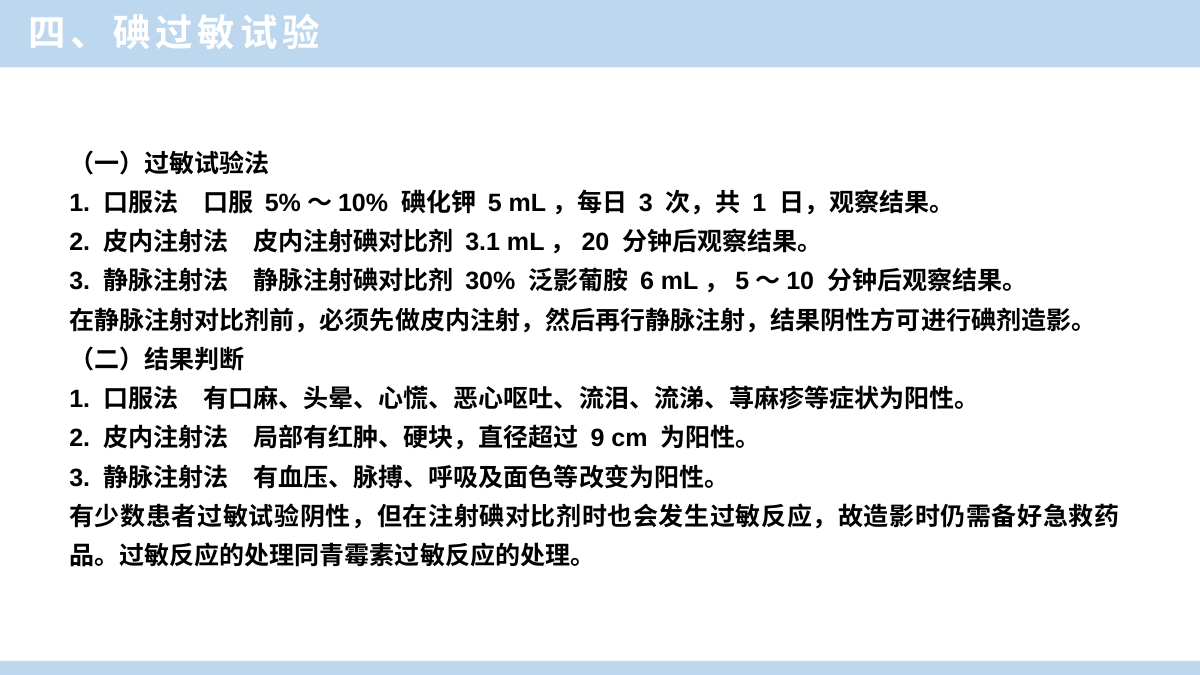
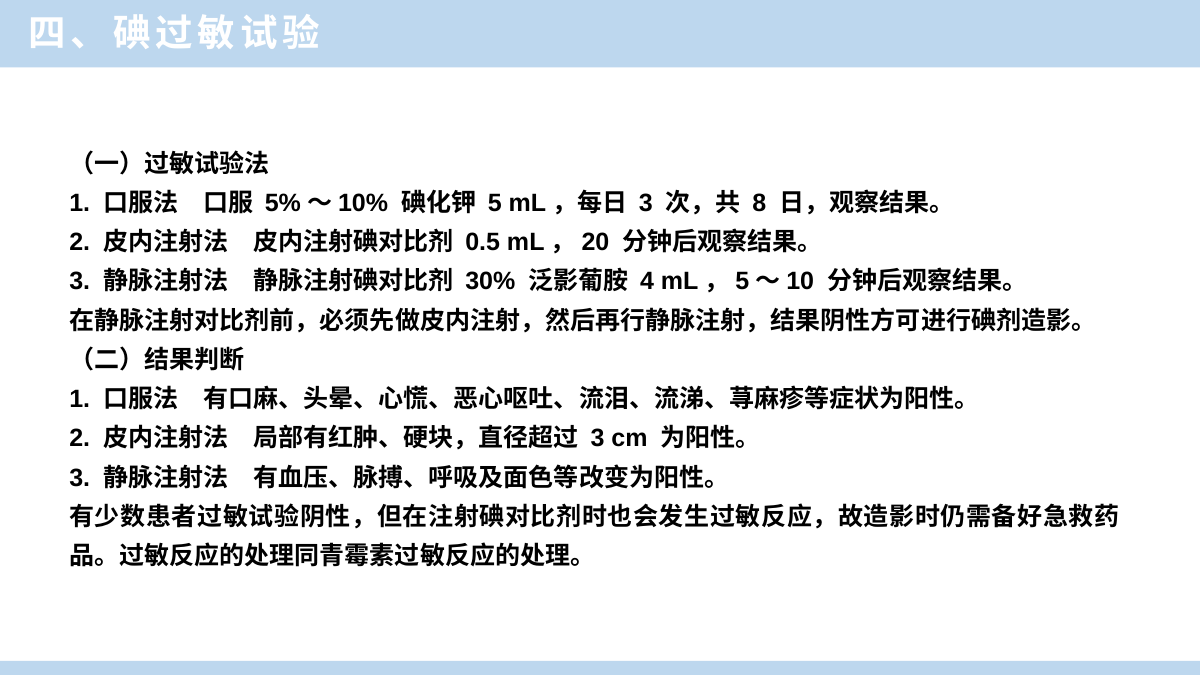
1: 1 -> 8 (759, 203)
3.1: 3.1 -> 0.5 (483, 242)
6: 6 -> 4 (647, 282)
9: 9 -> 3 (598, 439)
